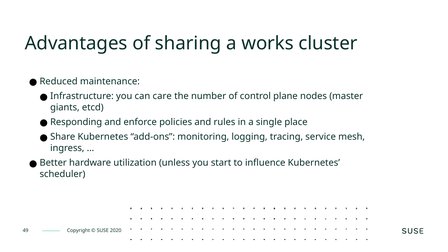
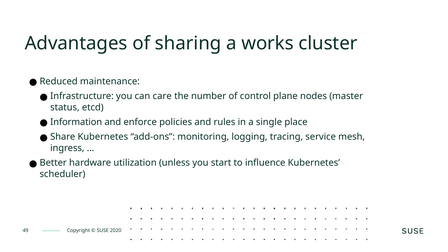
giants: giants -> status (65, 107)
Responding: Responding -> Information (76, 122)
